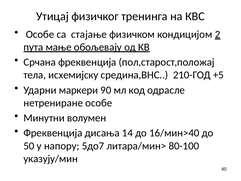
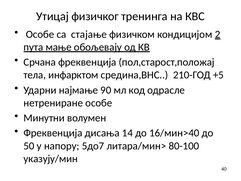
исхемијску: исхемијску -> инфарктом (73, 75)
маркери: маркери -> најмање (78, 90)
